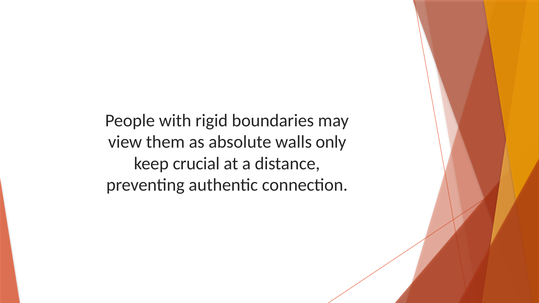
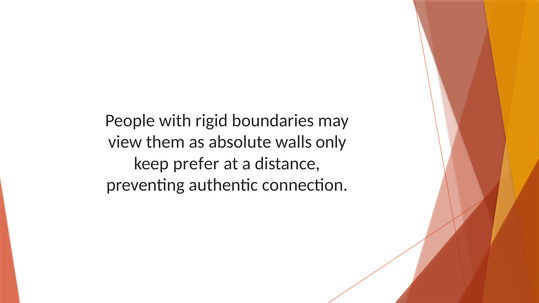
crucial: crucial -> prefer (196, 164)
